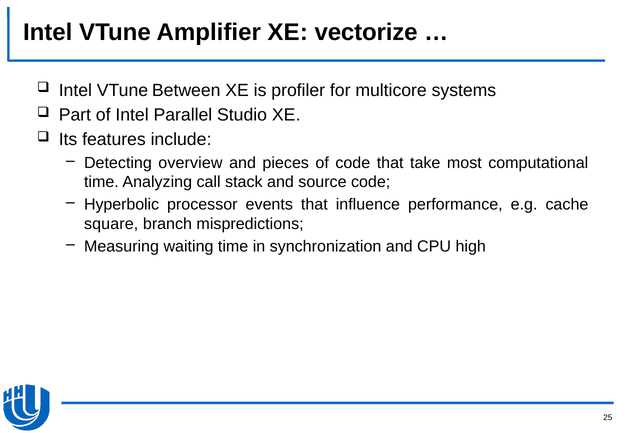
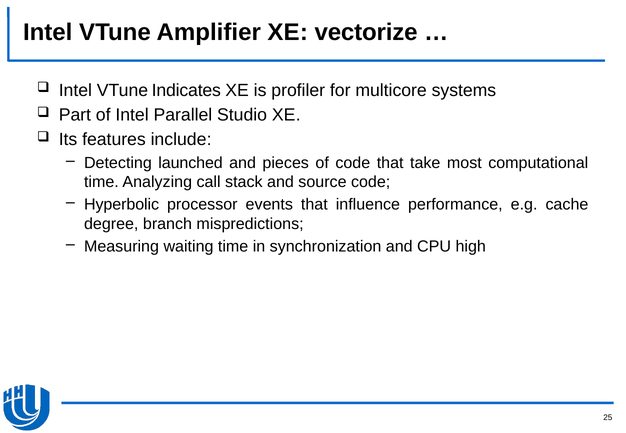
Between: Between -> Indicates (186, 90)
overview: overview -> launched (191, 163)
square: square -> degree (111, 224)
